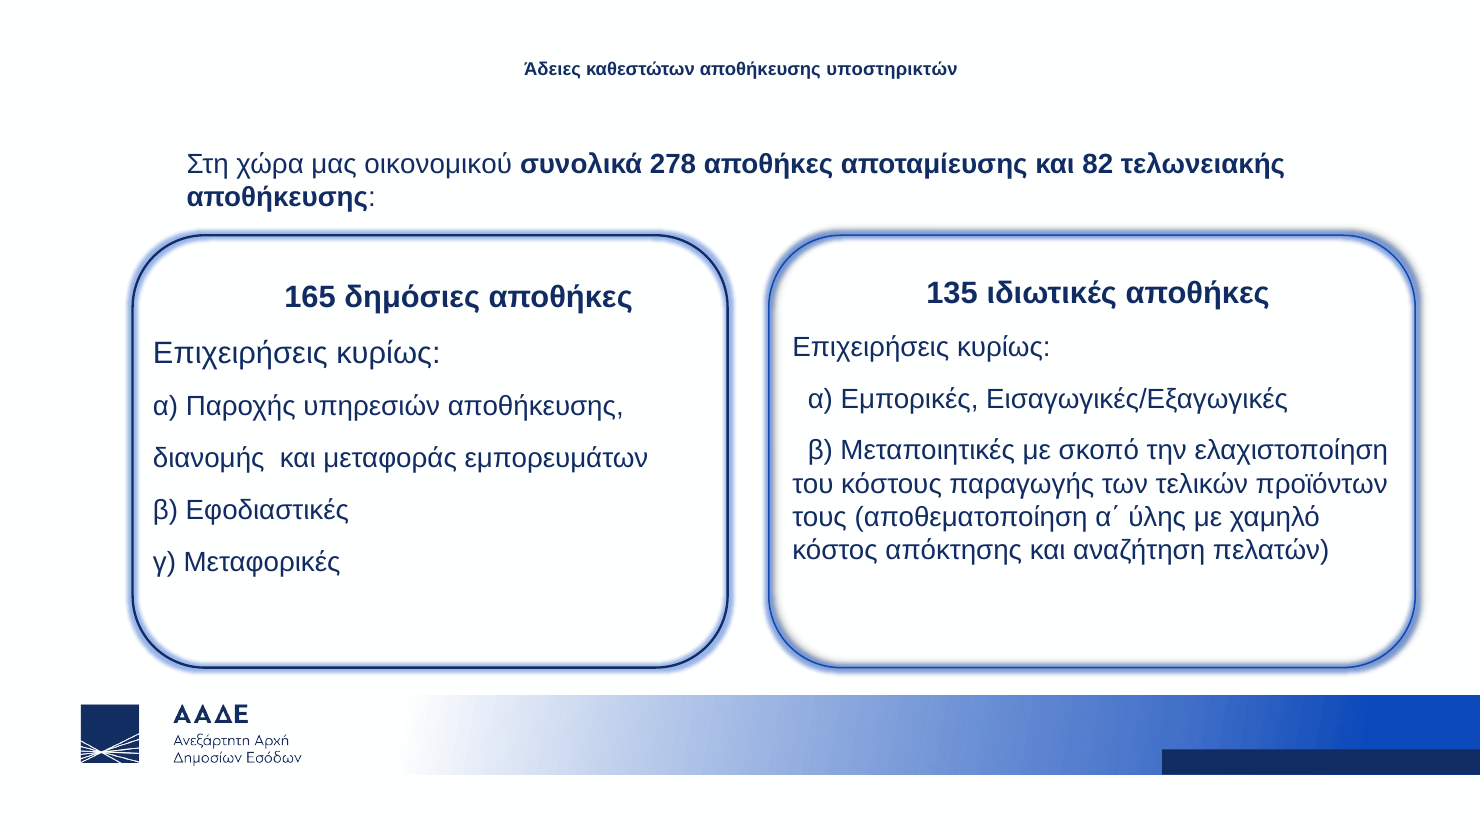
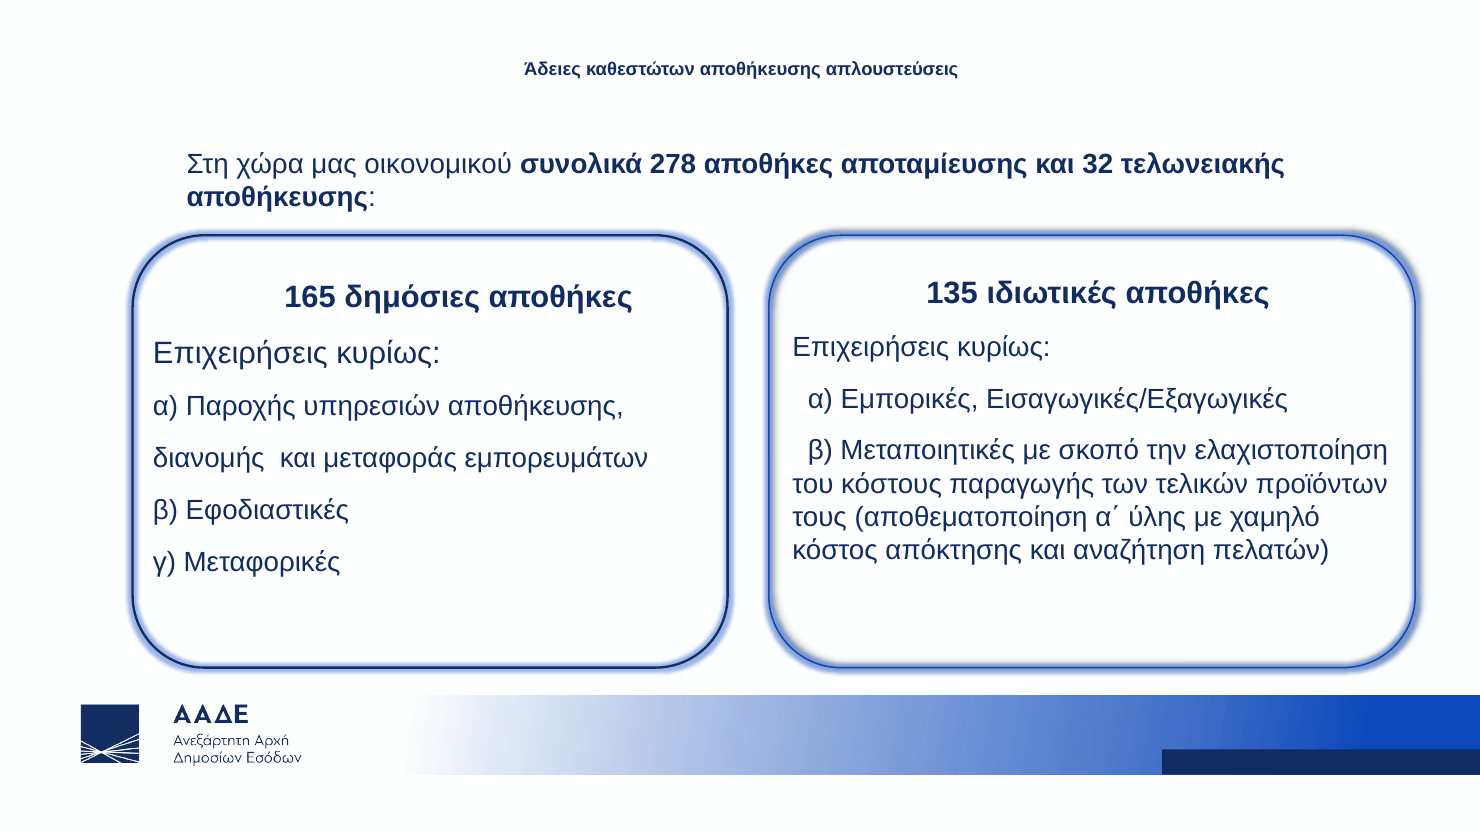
υποστηρικτών: υποστηρικτών -> απλουστεύσεις (892, 70)
82: 82 -> 32 (1098, 164)
